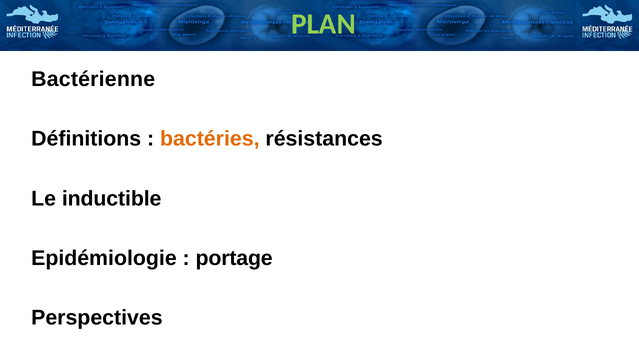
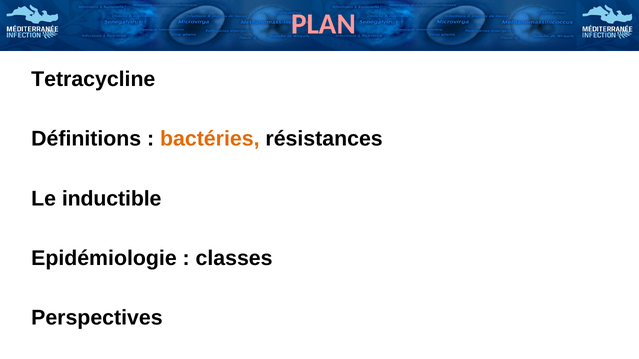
PLAN colour: light green -> pink (323, 24)
Bactérienne: Bactérienne -> Tetracycline (93, 79)
portage: portage -> classes (234, 258)
